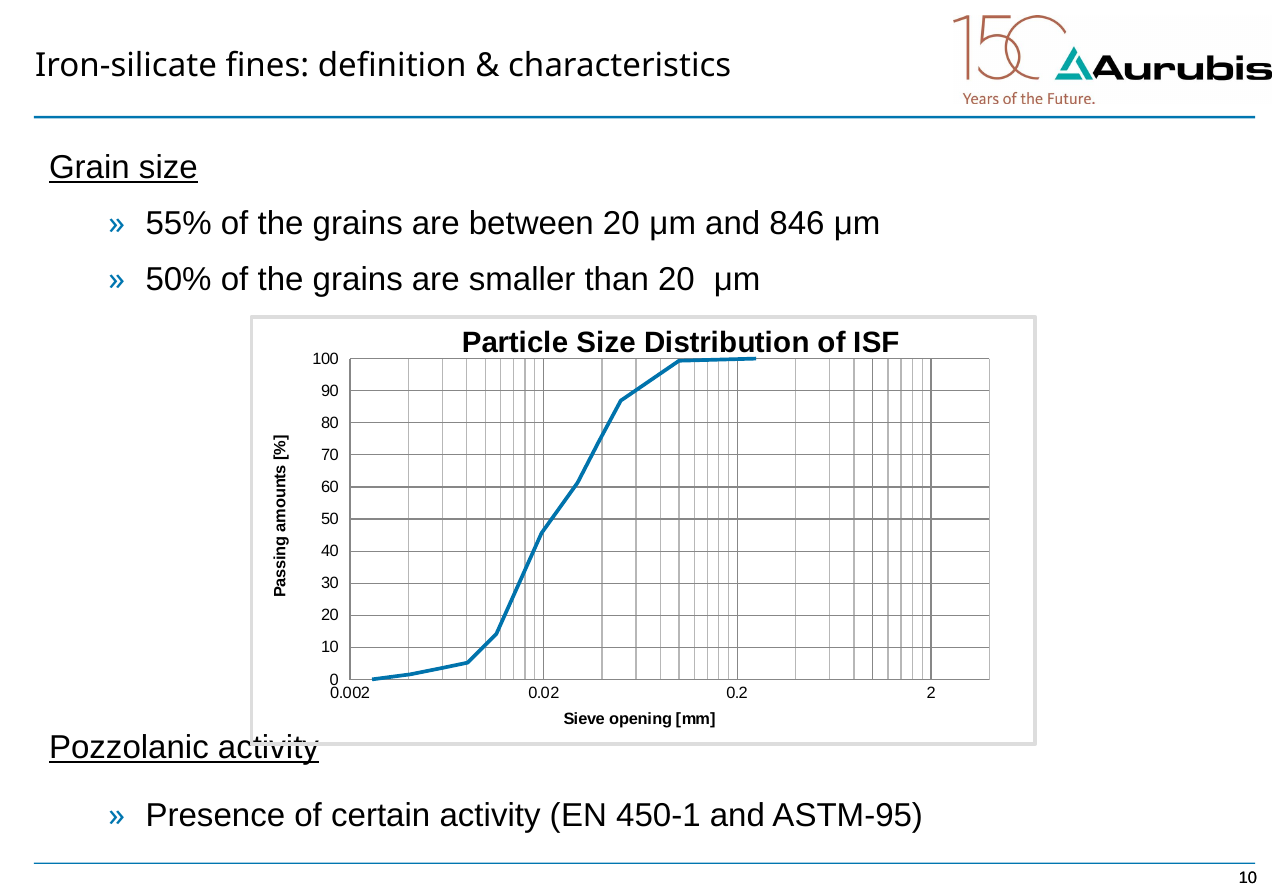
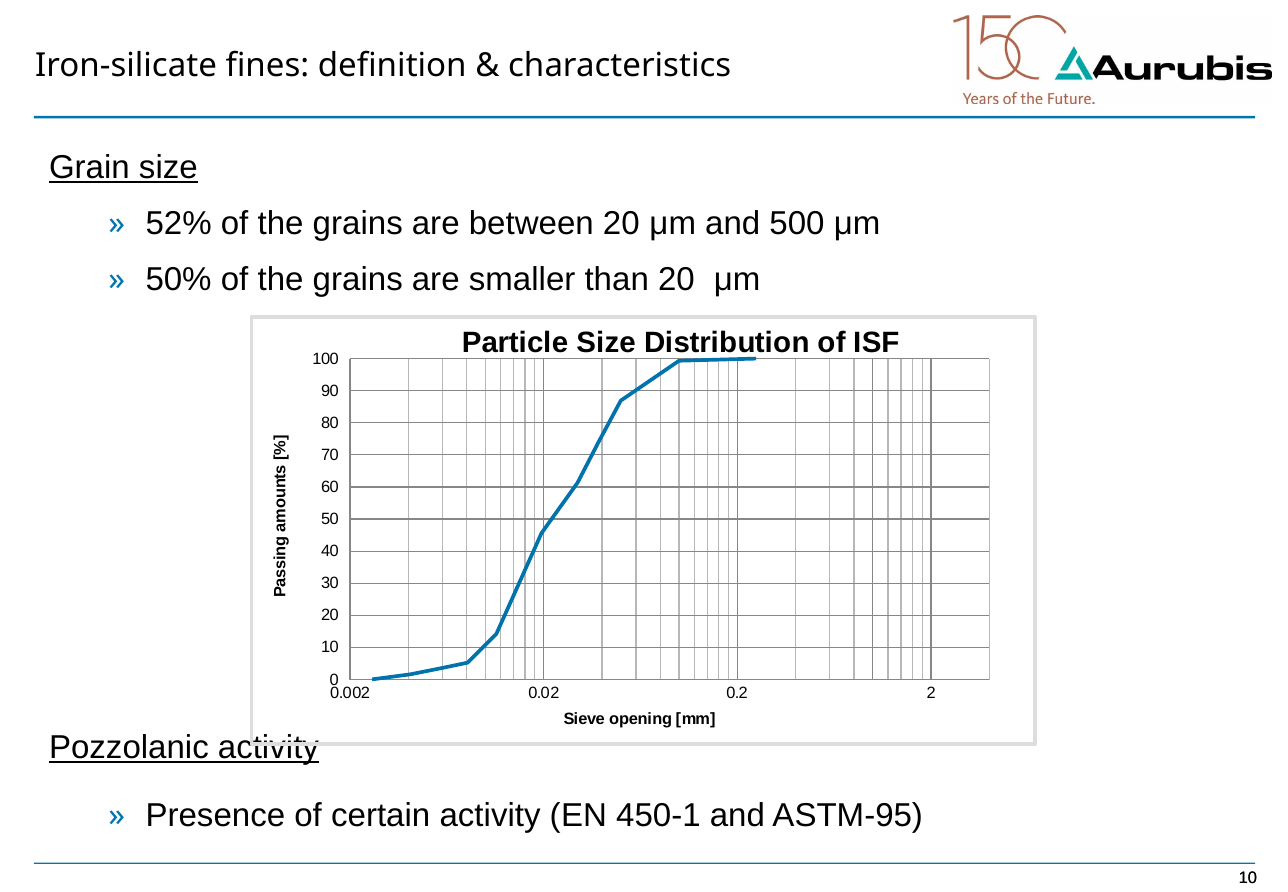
55%: 55% -> 52% (179, 224)
846: 846 -> 500 (797, 224)
